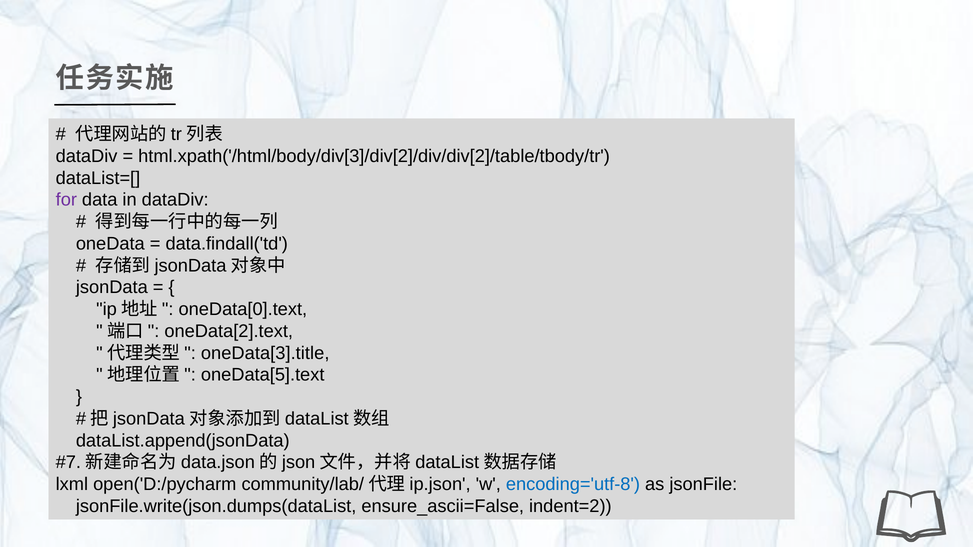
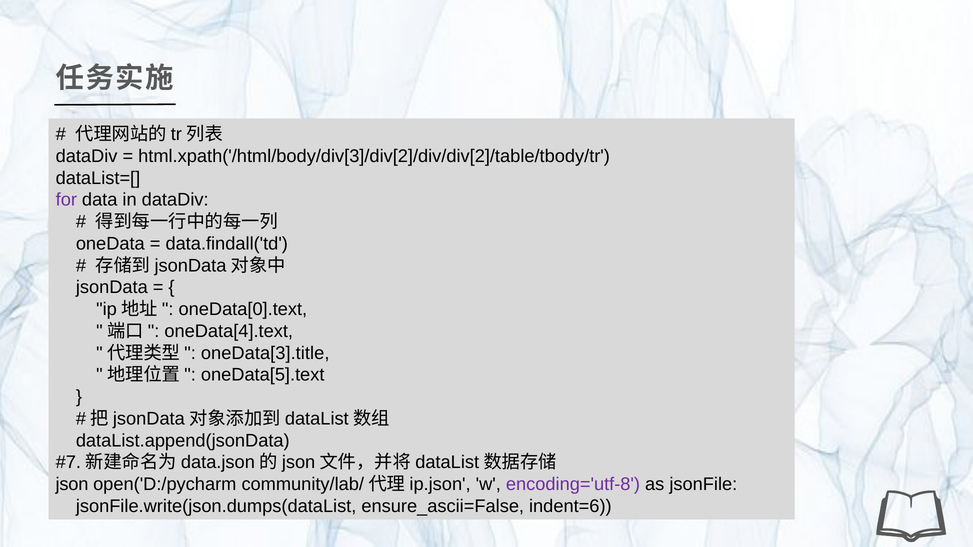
oneData[2].text: oneData[2].text -> oneData[4].text (229, 331)
lxml: lxml -> json (72, 485)
encoding='utf-8 colour: blue -> purple (573, 485)
indent=2: indent=2 -> indent=6 (570, 506)
